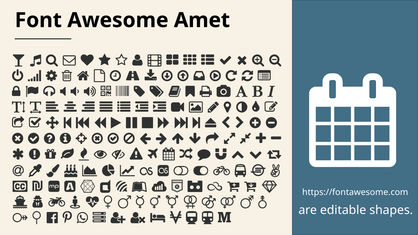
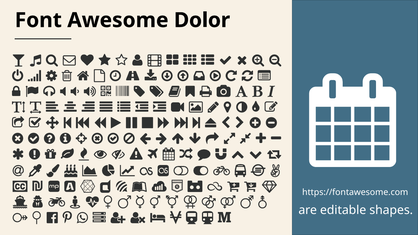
Amet: Amet -> Dolor (202, 20)
